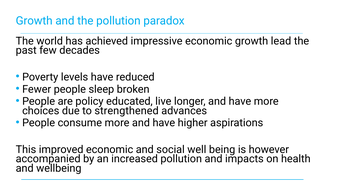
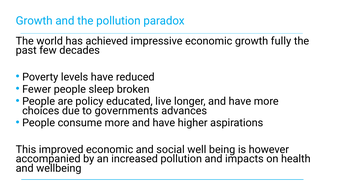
lead: lead -> fully (281, 41)
strengthened: strengthened -> governments (127, 110)
